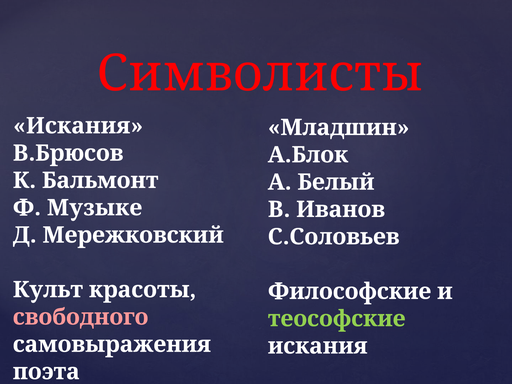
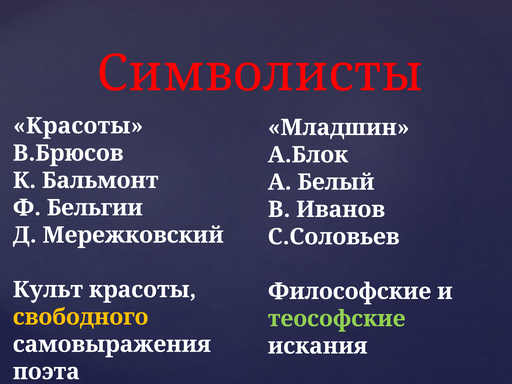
Искания: Искания -> Красоты (78, 126)
Музыке: Музыке -> Бельгии (95, 208)
свободного colour: pink -> yellow (81, 317)
